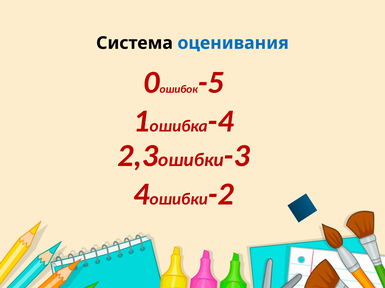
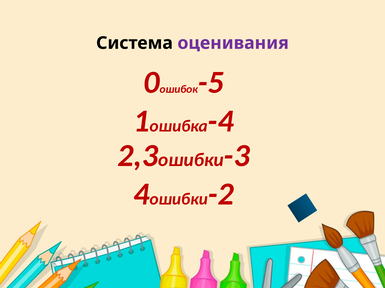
оценивания colour: blue -> purple (233, 43)
